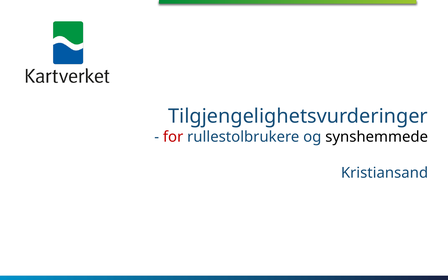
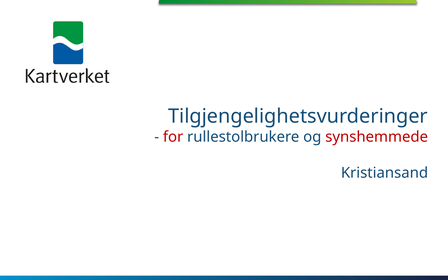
synshemmede colour: black -> red (377, 137)
